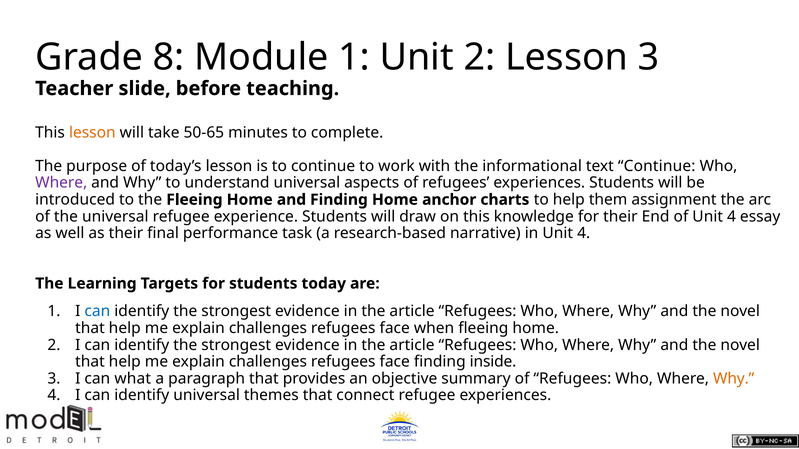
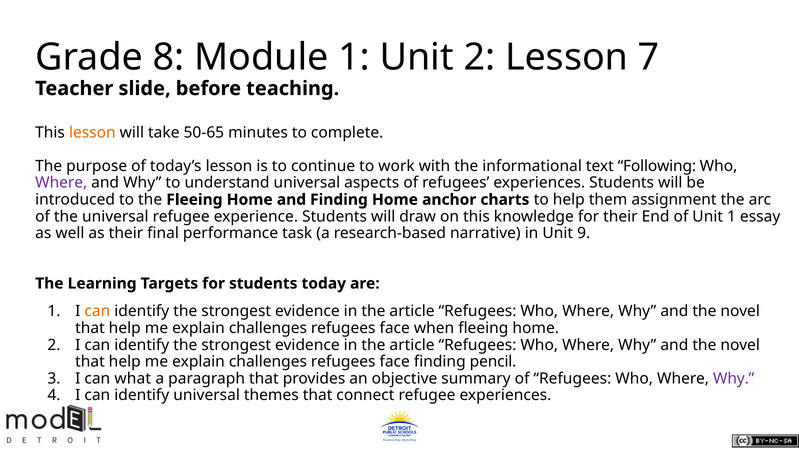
Lesson 3: 3 -> 7 (649, 57)
text Continue: Continue -> Following (657, 166)
of Unit 4: 4 -> 1 (732, 217)
in Unit 4: 4 -> 9 (584, 233)
can colour: blue -> orange (97, 312)
inside: inside -> pencil (493, 362)
Why colour: orange -> purple (734, 379)
